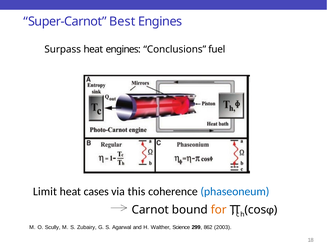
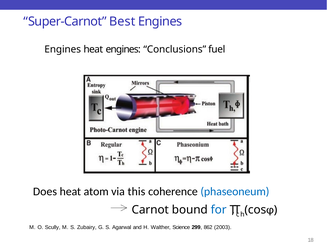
Surpass: Surpass -> Engines (63, 49)
Limit: Limit -> Does (45, 192)
cases: cases -> atom (96, 192)
for colour: orange -> blue (219, 210)
